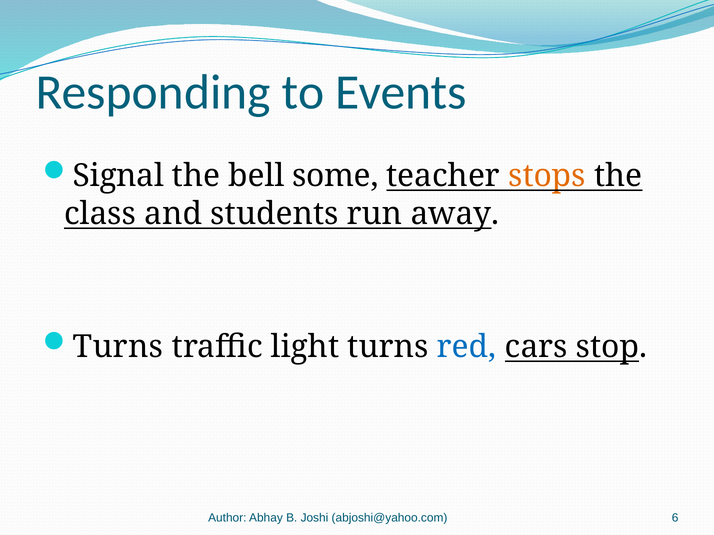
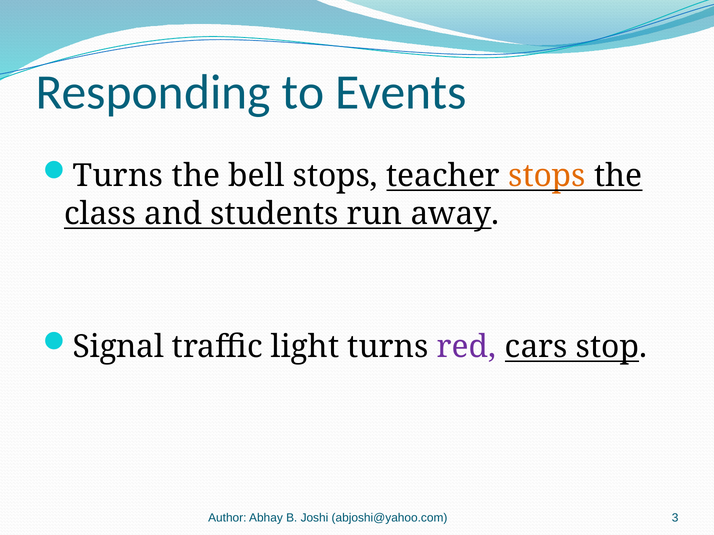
Signal: Signal -> Turns (118, 176)
bell some: some -> stops (335, 176)
Turns: Turns -> Signal (118, 347)
red colour: blue -> purple (467, 347)
6: 6 -> 3 (675, 519)
